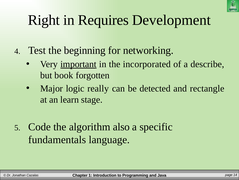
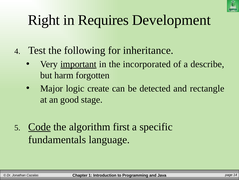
beginning: beginning -> following (85, 50)
networking: networking -> inheritance (148, 50)
book: book -> harm (64, 75)
really: really -> create (98, 88)
learn: learn -> good (70, 99)
Code underline: none -> present (40, 126)
also: also -> first (121, 126)
